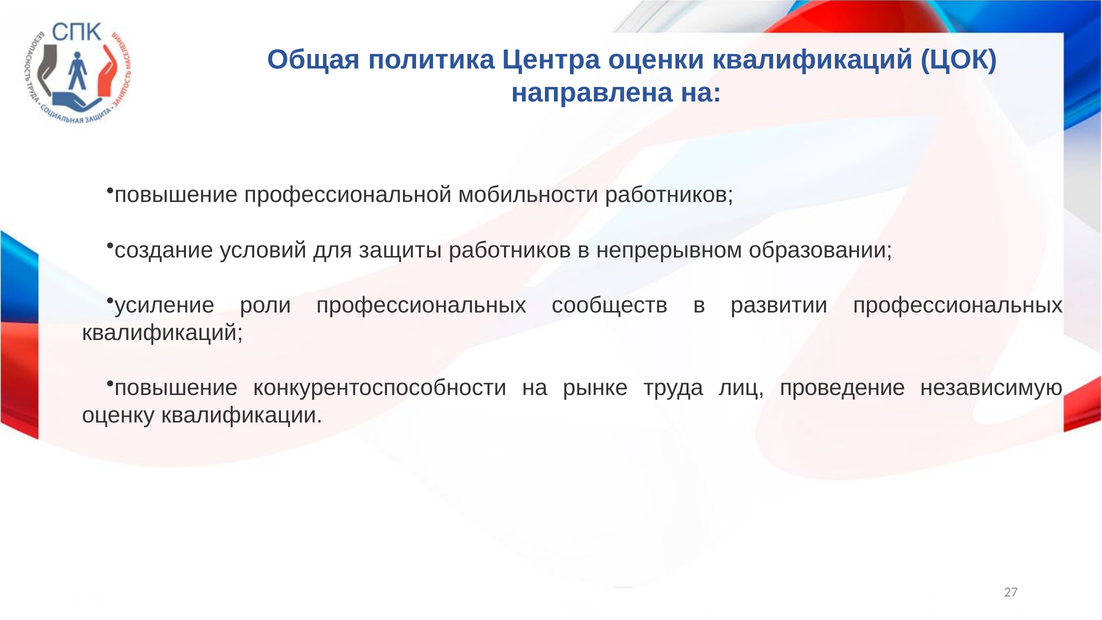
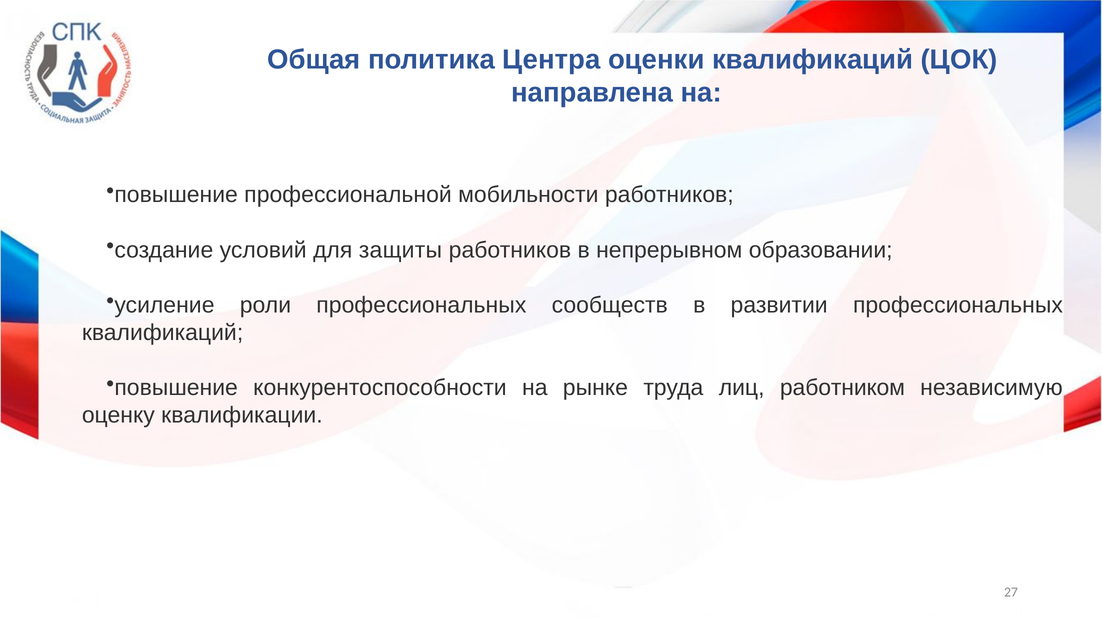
проведение: проведение -> работником (842, 388)
